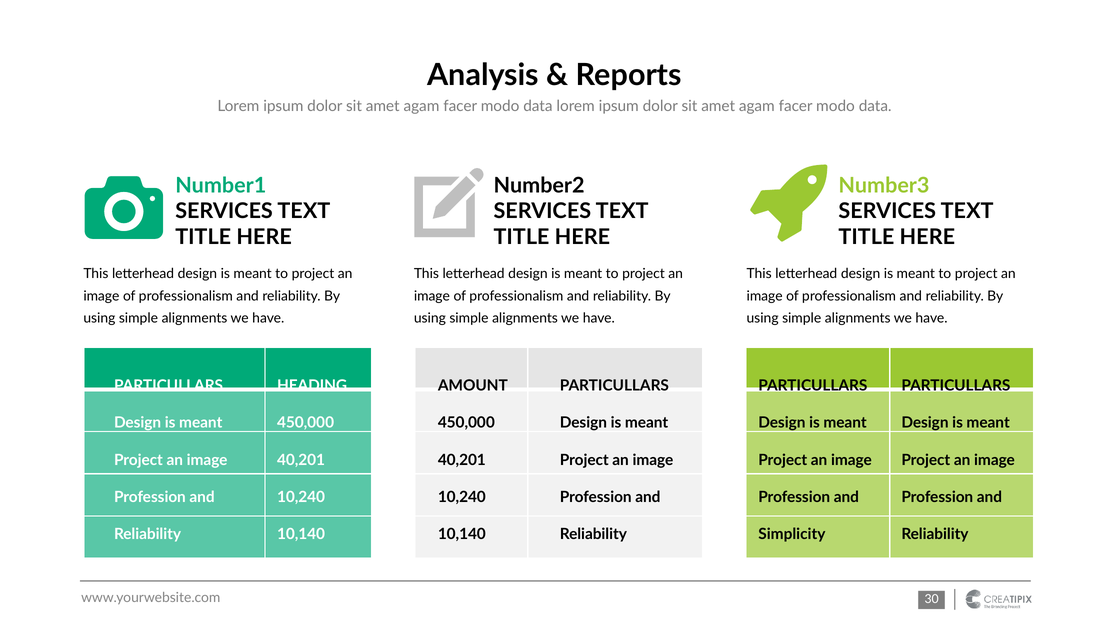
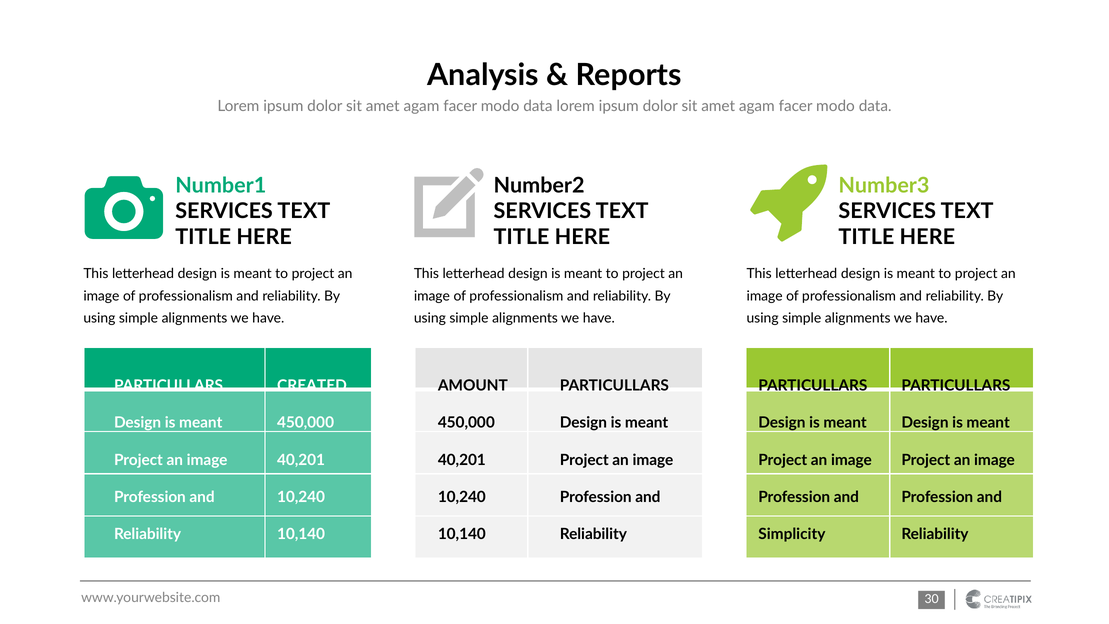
HEADING: HEADING -> CREATED (312, 386)
